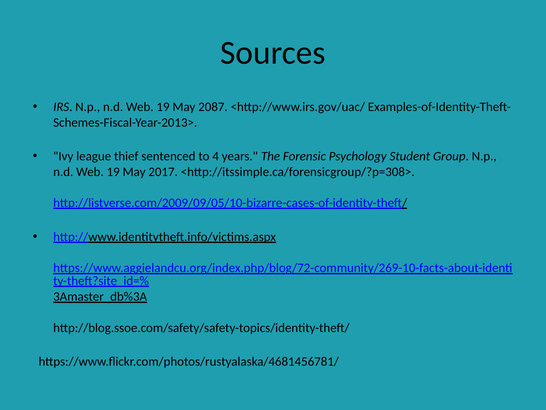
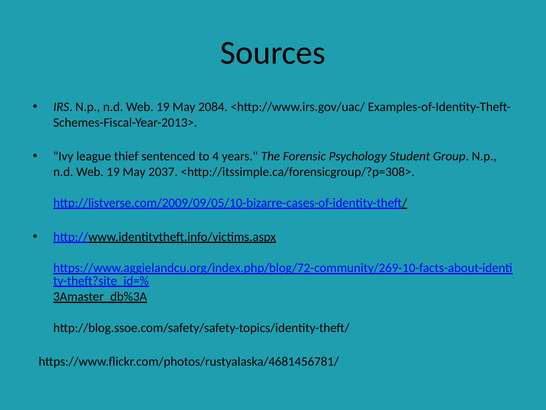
2087: 2087 -> 2084 (213, 107)
2017: 2017 -> 2037 (163, 172)
